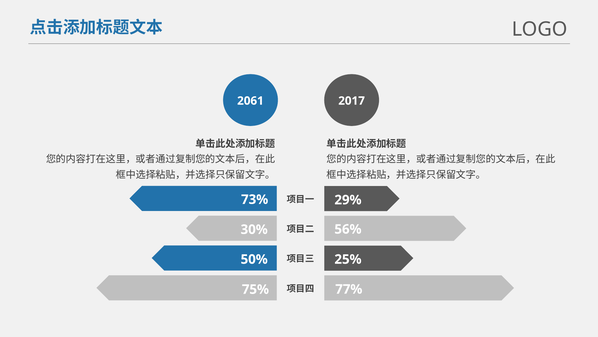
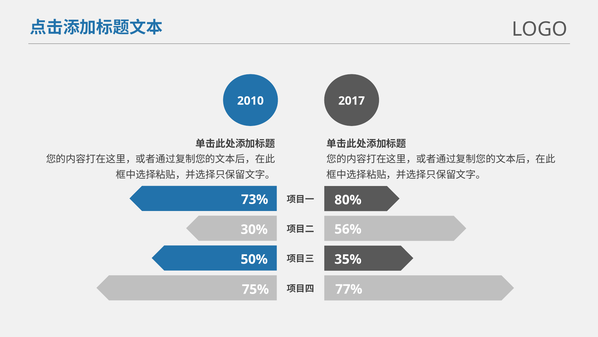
2061: 2061 -> 2010 (250, 101)
29%: 29% -> 80% (348, 200)
25%: 25% -> 35% (348, 259)
